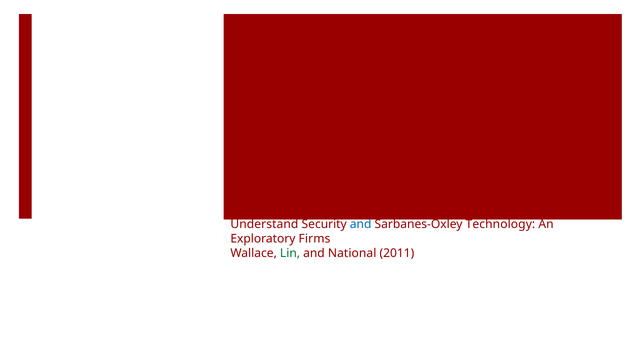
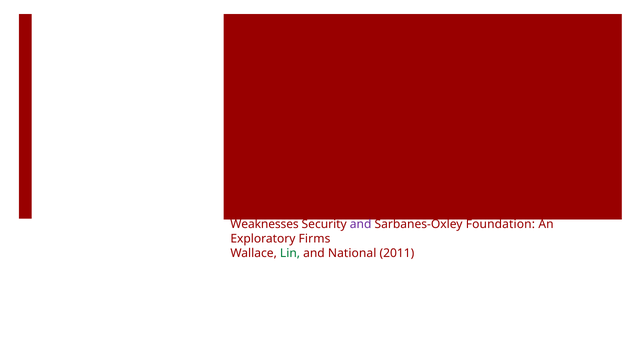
Understand: Understand -> Weaknesses (264, 224)
and colour: blue -> purple (361, 224)
Technology: Technology -> Foundation (500, 224)
